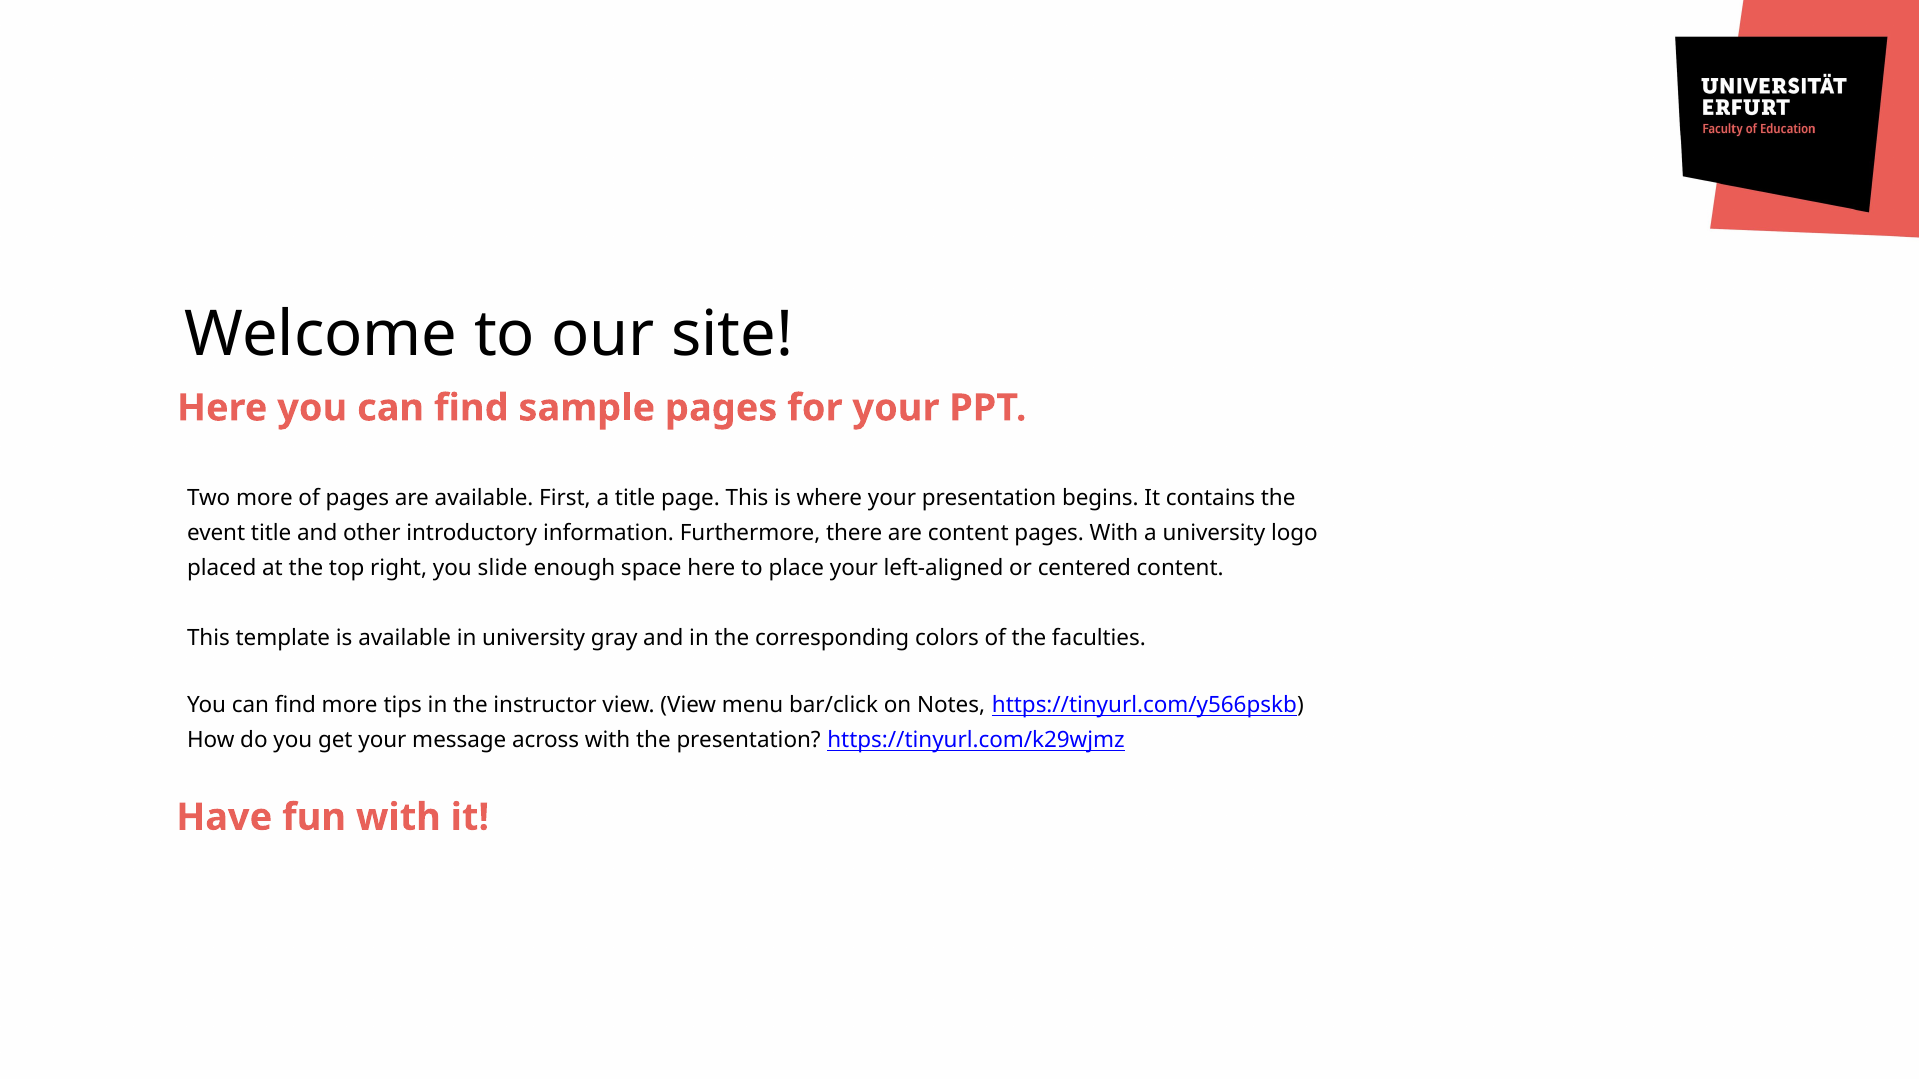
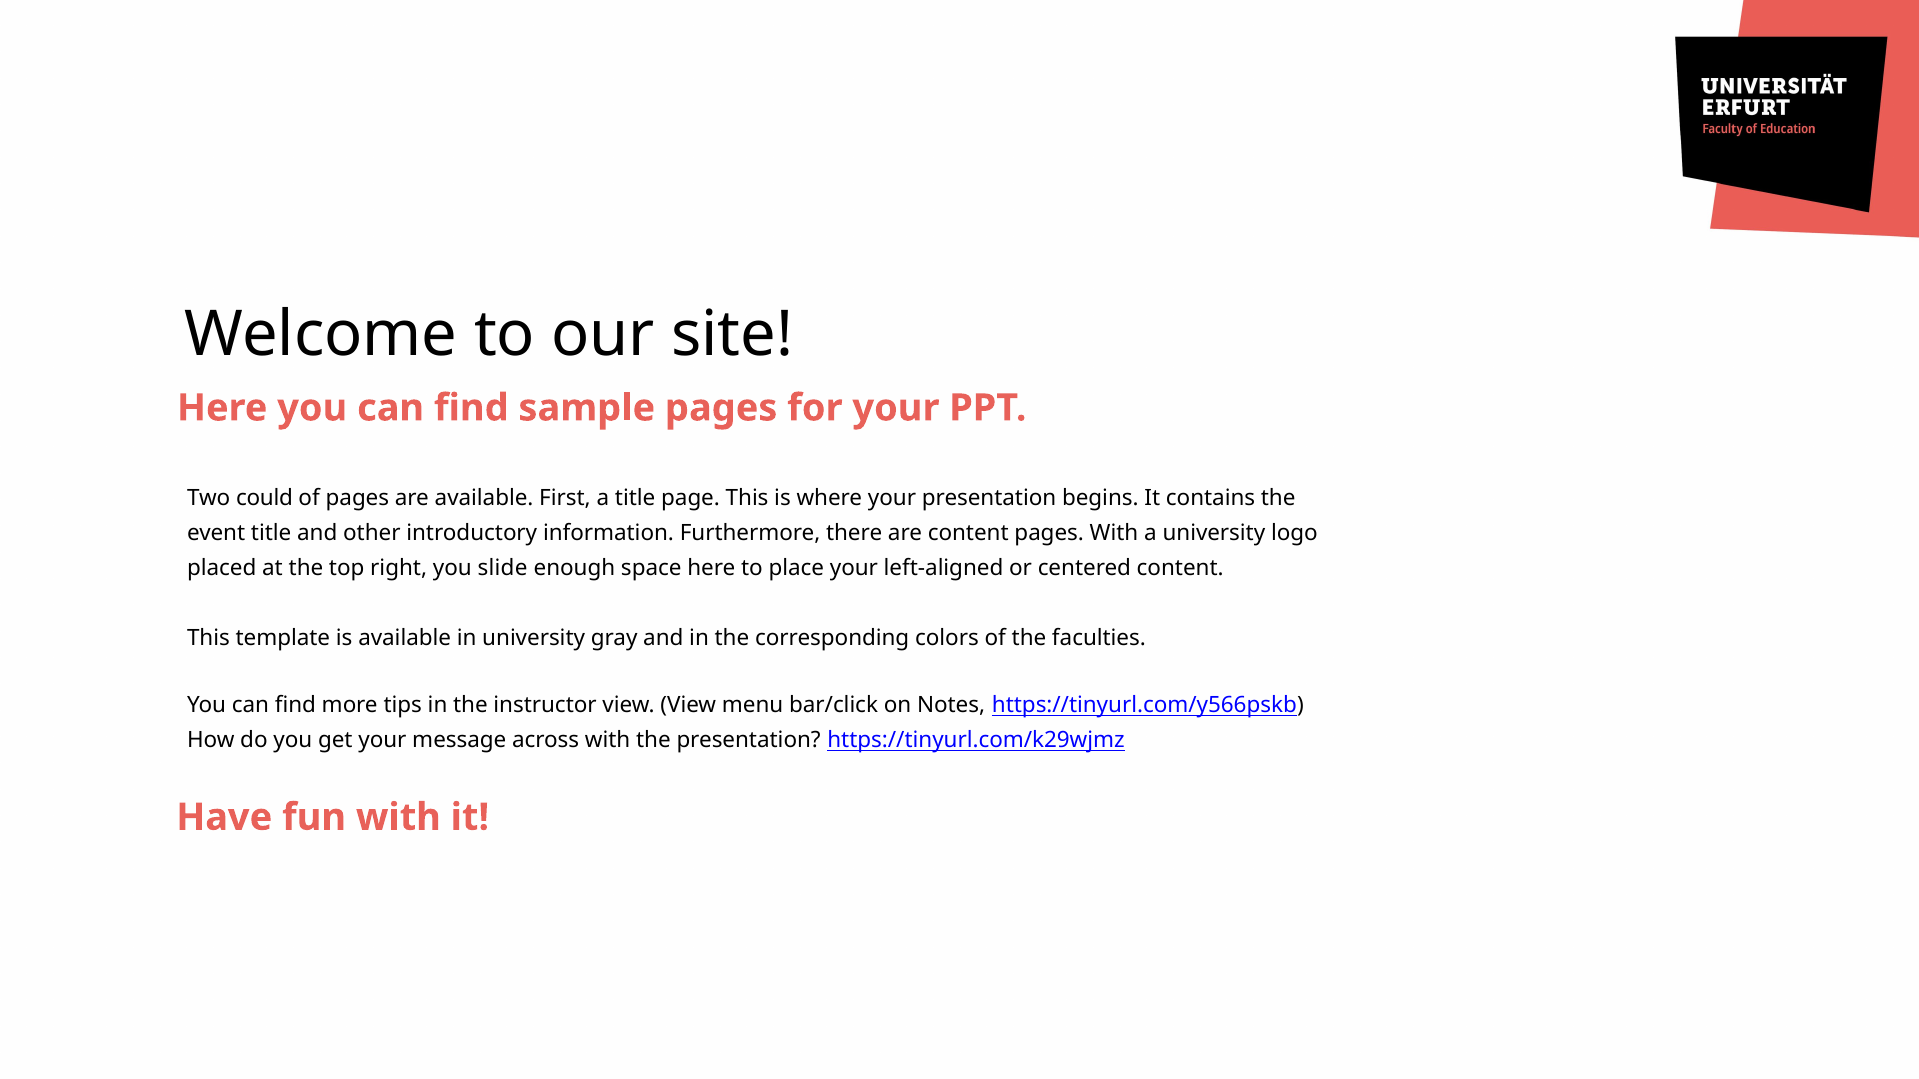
Two more: more -> could (264, 498)
